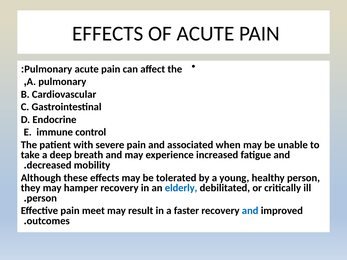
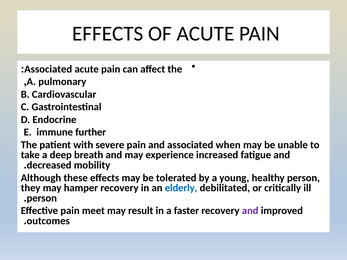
Pulmonary: Pulmonary -> Associated (48, 69)
control: control -> further (91, 132)
and colour: blue -> purple (250, 211)
